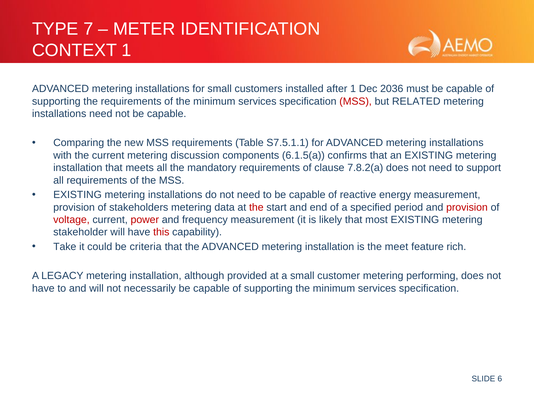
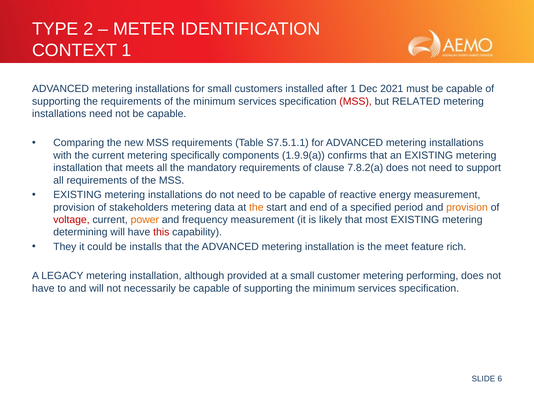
7: 7 -> 2 (88, 29)
2036: 2036 -> 2021 (392, 89)
discussion: discussion -> specifically (195, 156)
6.1.5(a: 6.1.5(a -> 1.9.9(a (303, 156)
the colour: red -> orange (256, 208)
provision colour: red -> orange (467, 208)
power colour: red -> orange (145, 220)
stakeholder: stakeholder -> determining (80, 233)
Take: Take -> They (65, 247)
criteria: criteria -> installs (146, 247)
